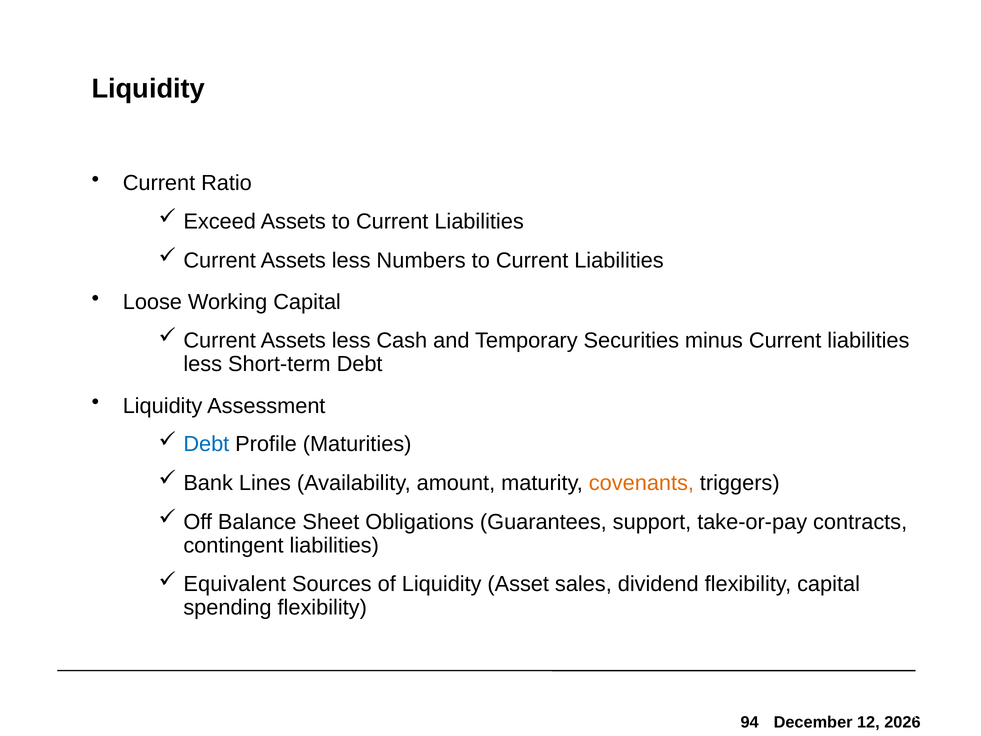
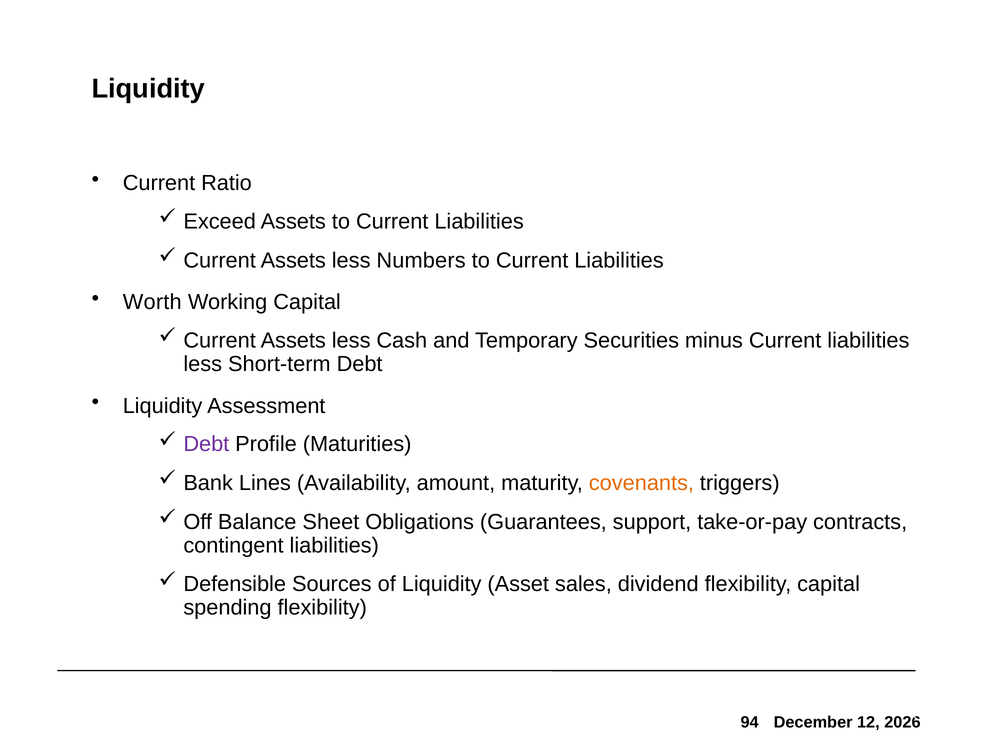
Loose: Loose -> Worth (152, 302)
Debt colour: blue -> purple (206, 444)
Equivalent: Equivalent -> Defensible (235, 584)
